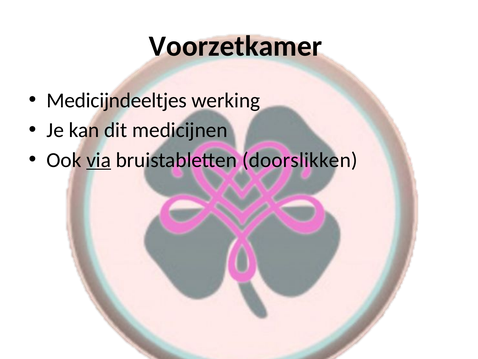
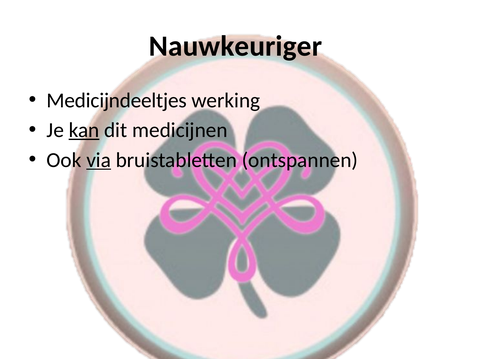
Voorzetkamer: Voorzetkamer -> Nauwkeuriger (236, 46)
kan underline: none -> present (84, 130)
doorslikken: doorslikken -> ontspannen (300, 160)
